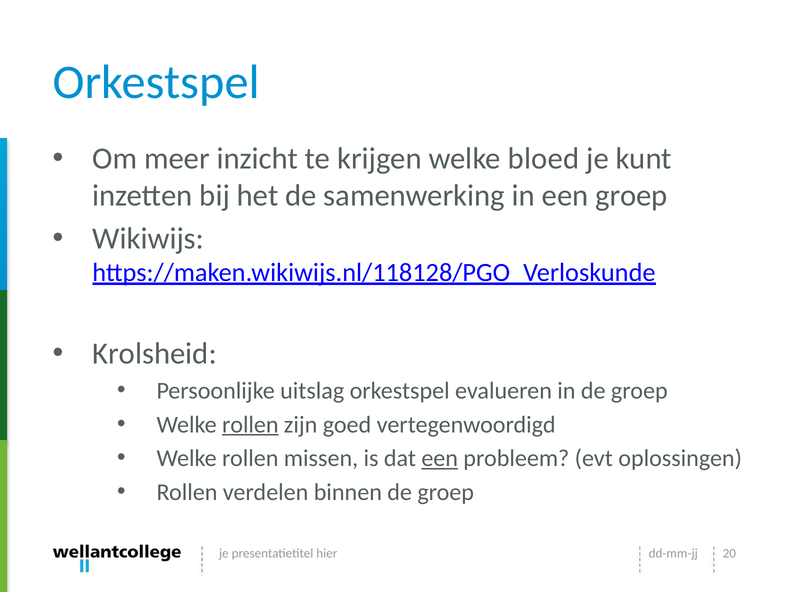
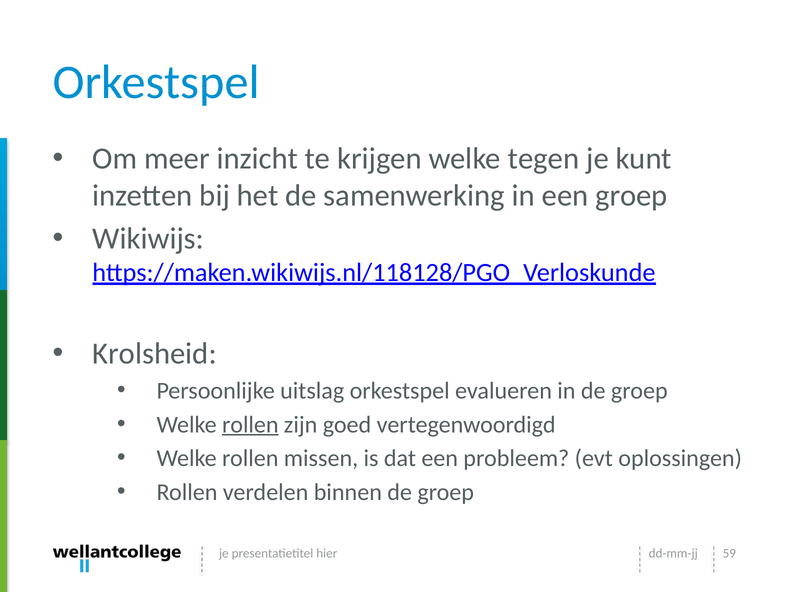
bloed: bloed -> tegen (544, 159)
een underline: present -> none (440, 459)
20: 20 -> 59 (729, 554)
